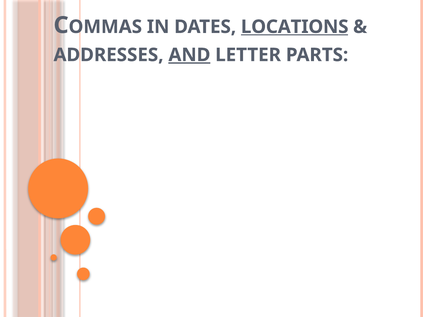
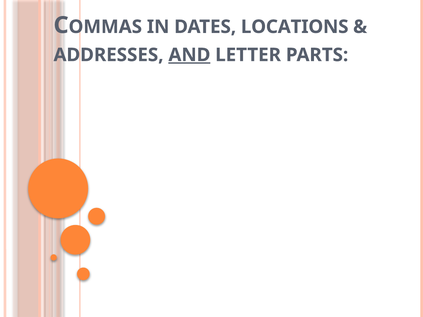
LOCATIONS underline: present -> none (295, 27)
